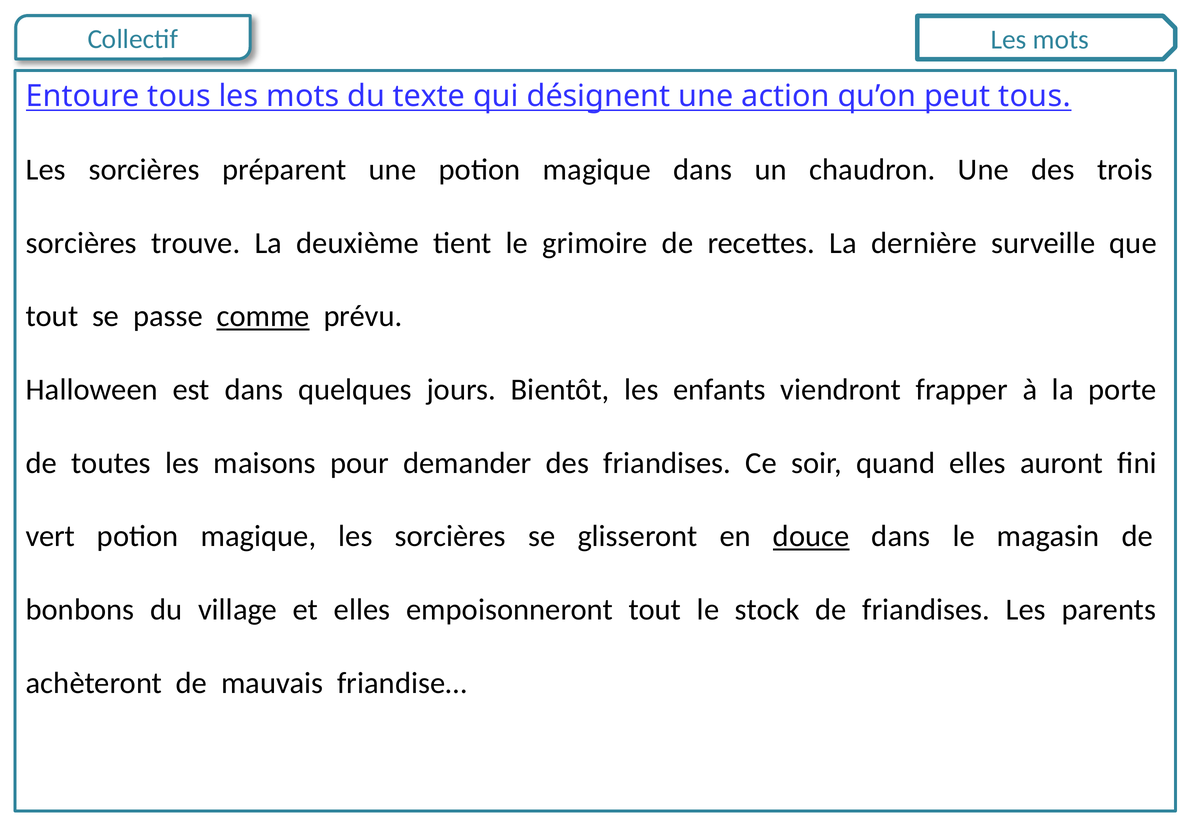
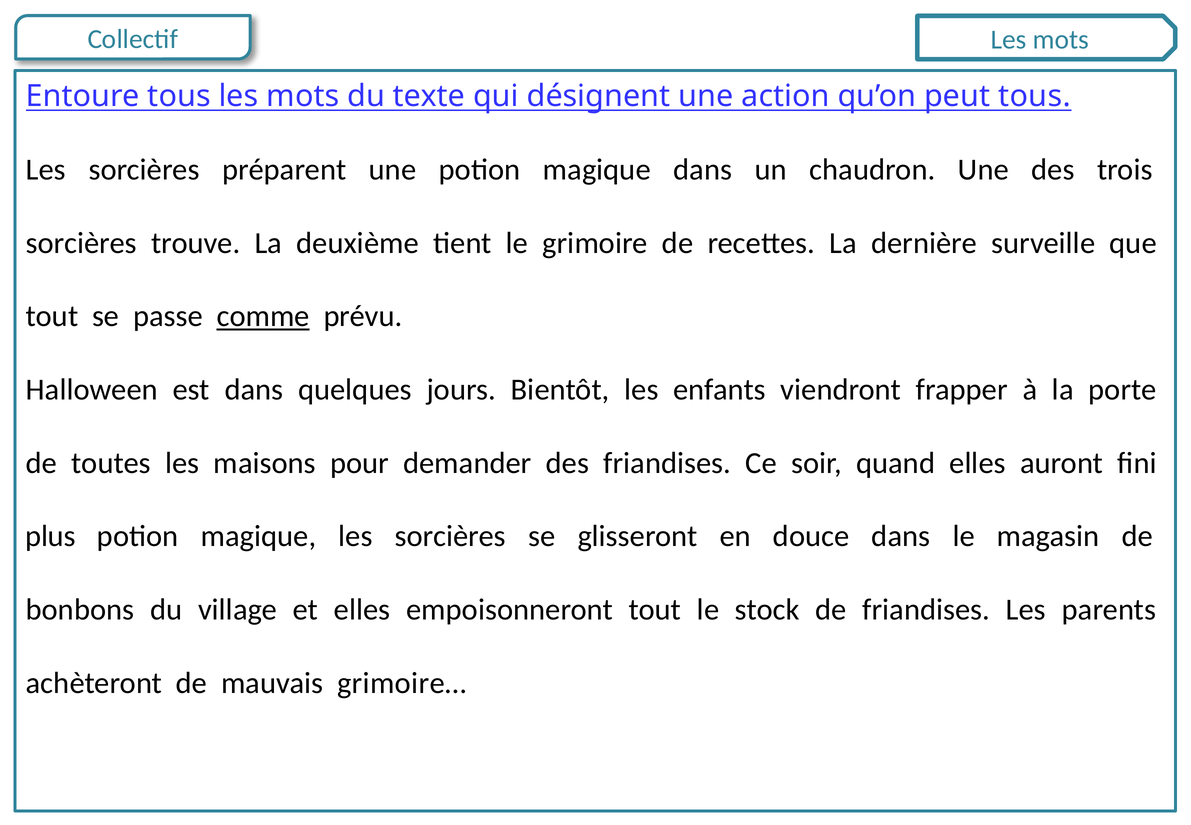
vert: vert -> plus (51, 536)
douce underline: present -> none (811, 536)
friandise…: friandise… -> grimoire… (402, 683)
